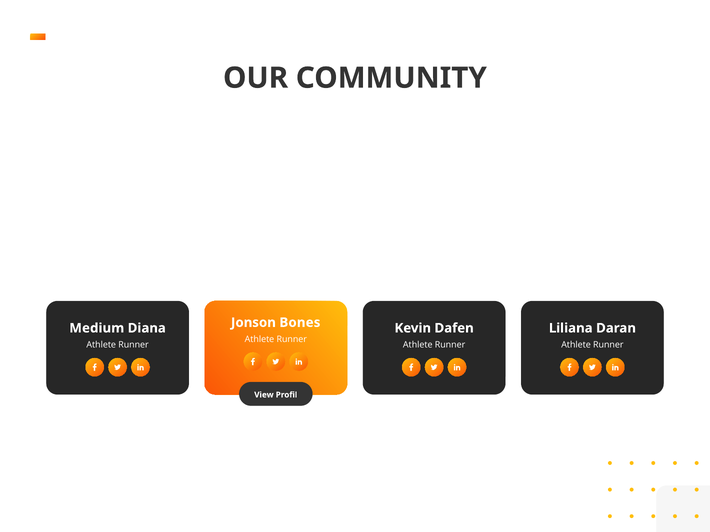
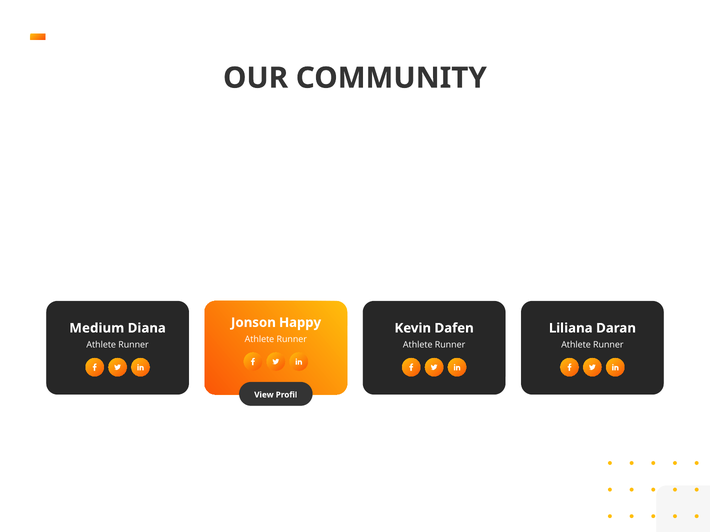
Bones: Bones -> Happy (300, 323)
